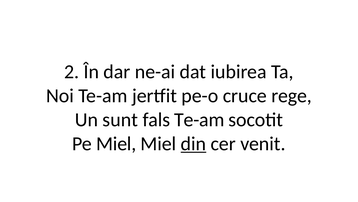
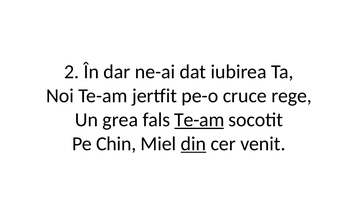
sunt: sunt -> grea (120, 119)
Te-am underline: none -> present (199, 119)
Pe Miel: Miel -> Chin (116, 143)
